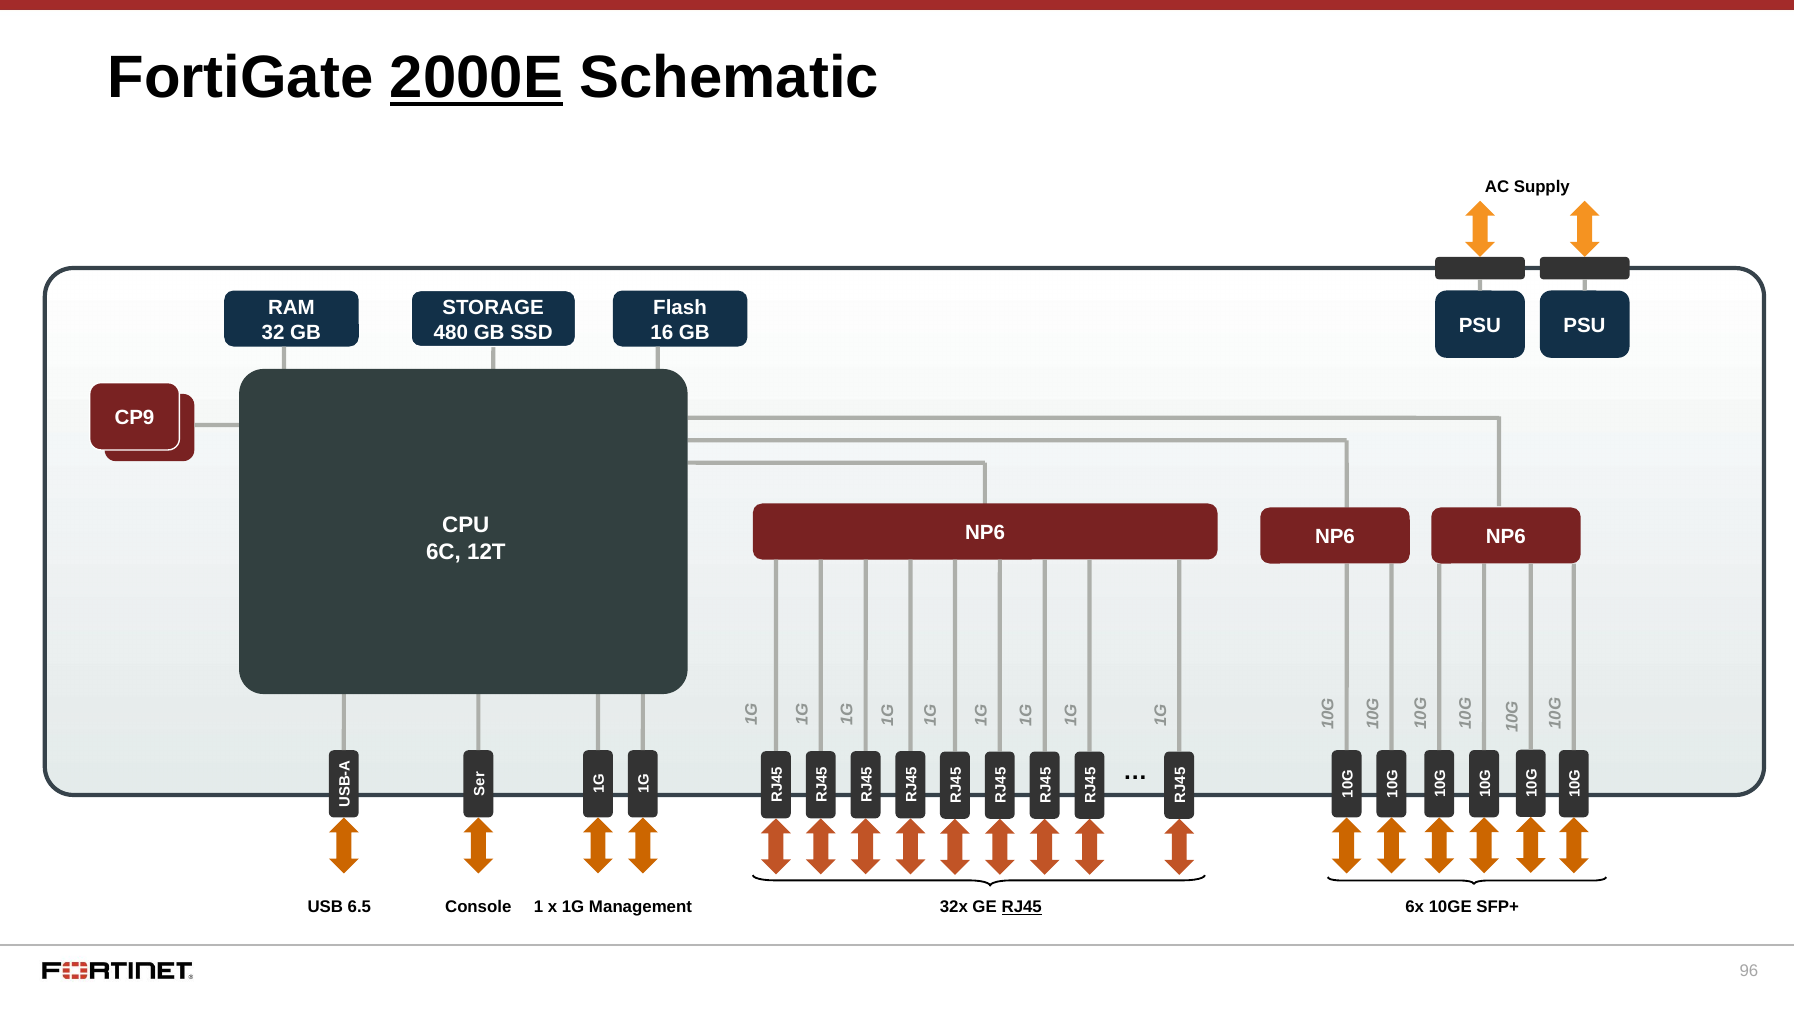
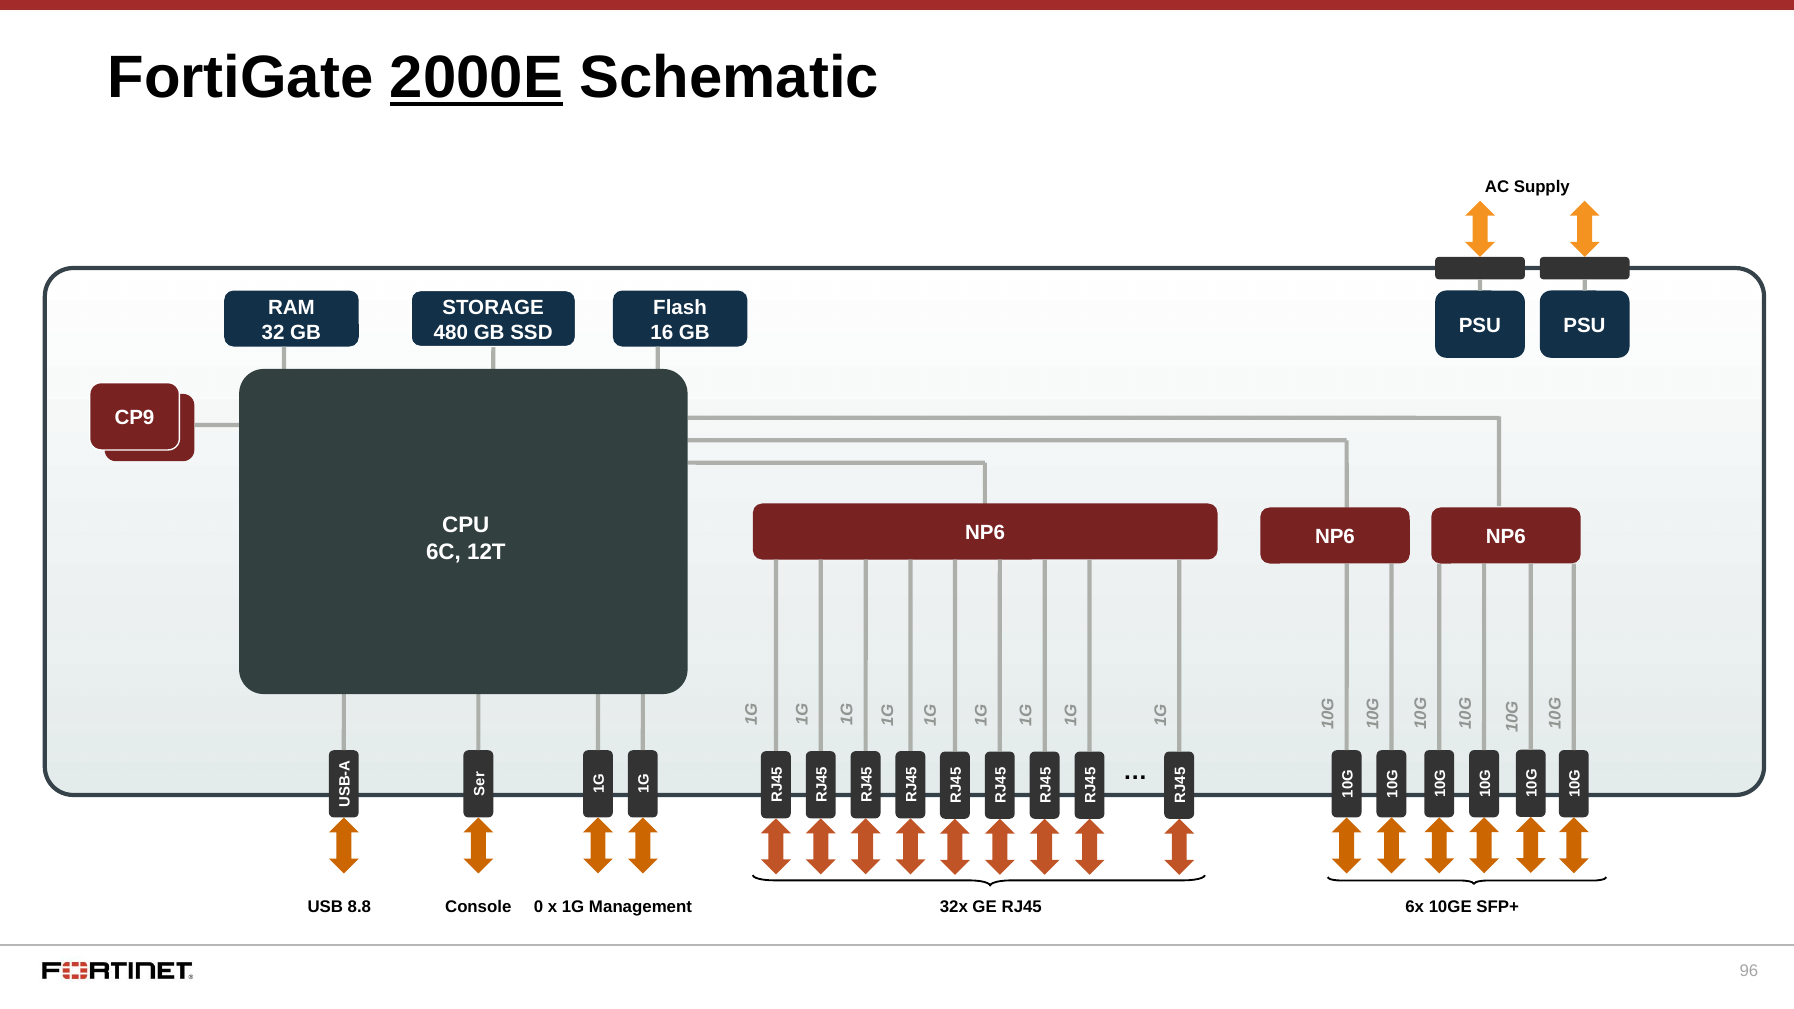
6.5: 6.5 -> 8.8 (359, 907)
Console 1: 1 -> 0 (539, 907)
RJ45 underline: present -> none (1022, 907)
